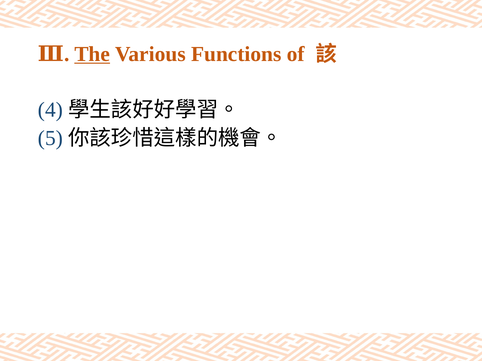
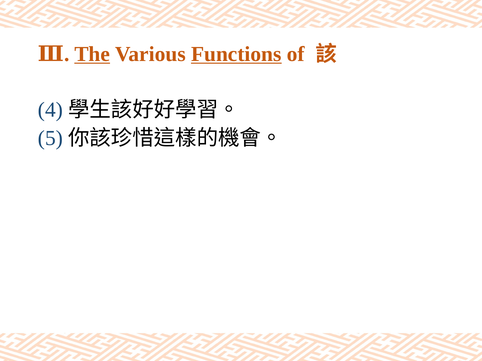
Functions underline: none -> present (236, 54)
